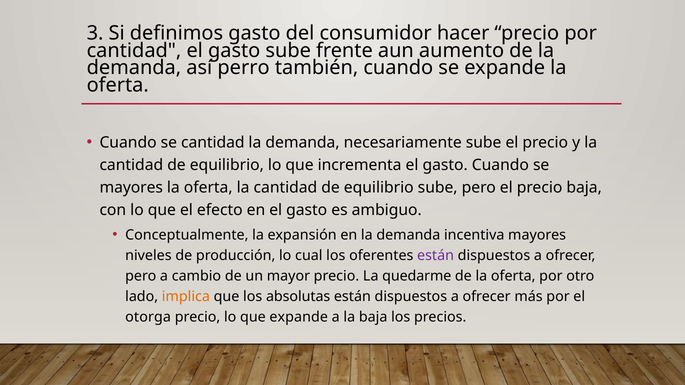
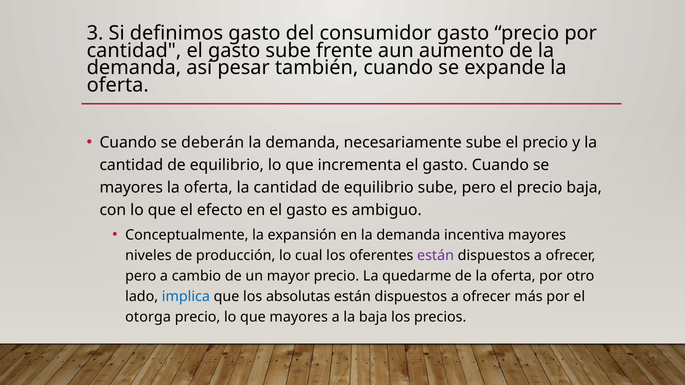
consumidor hacer: hacer -> gasto (463, 33)
perro: perro -> pesar (244, 68)
se cantidad: cantidad -> deberán (213, 143)
implica colour: orange -> blue (186, 297)
que expande: expande -> mayores (299, 317)
